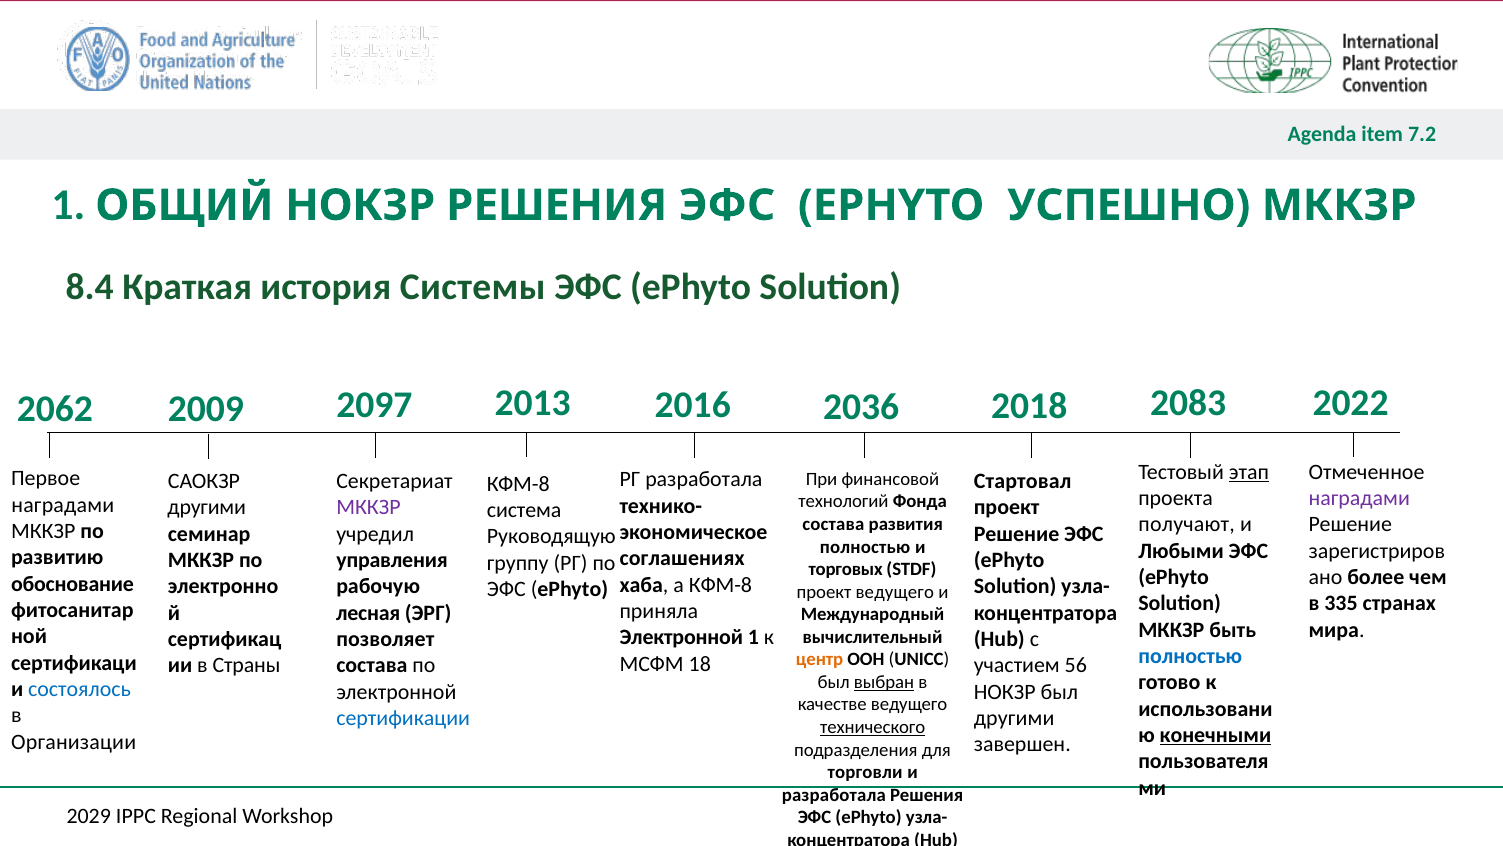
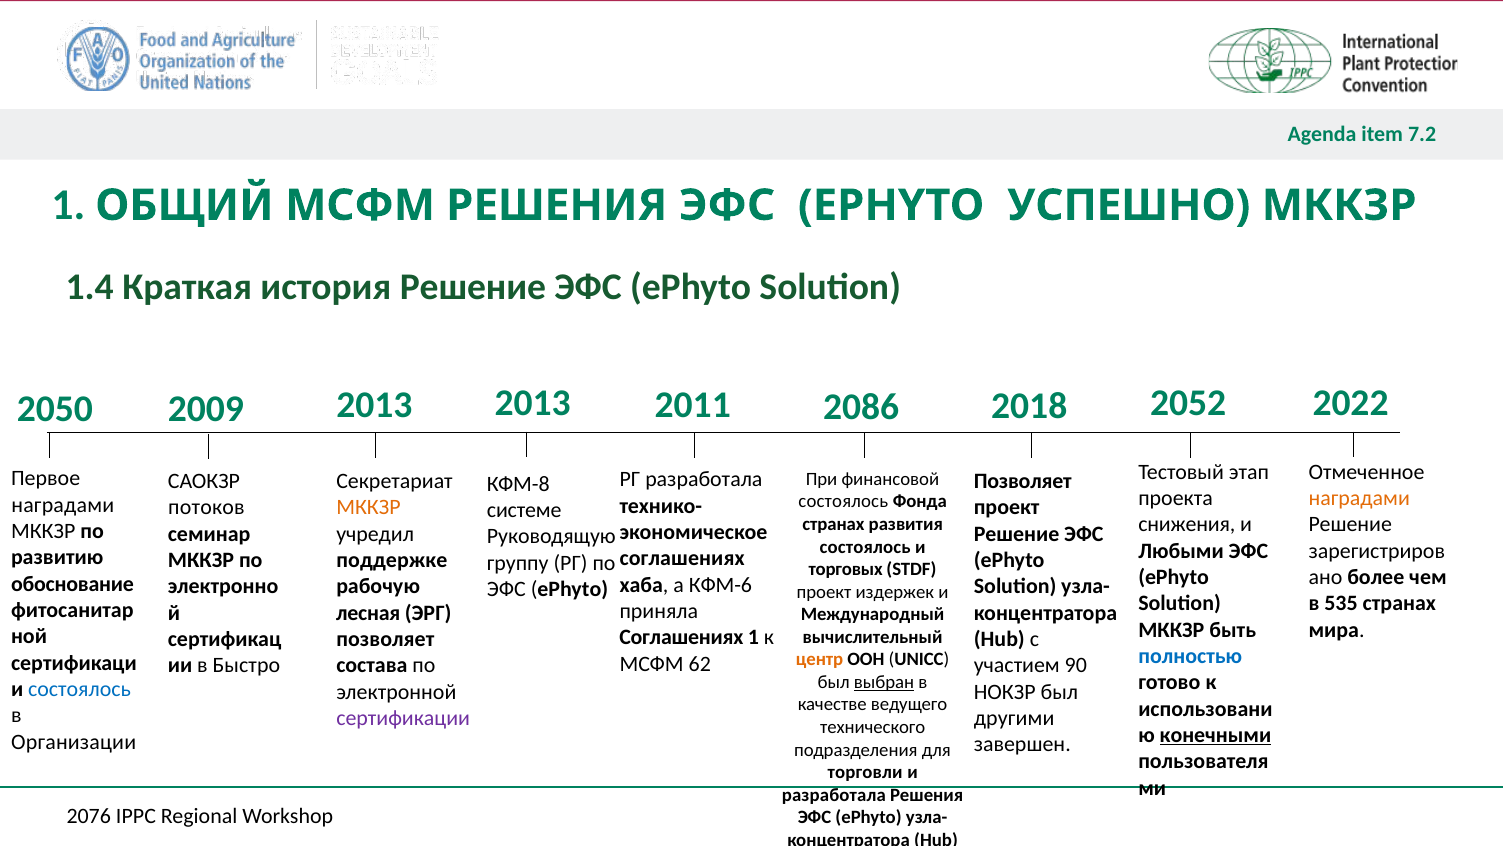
ОБЩИЙ НОКЗР: НОКЗР -> МСФМ (360, 205)
8.4: 8.4 -> 1.4 (90, 287)
история Системы: Системы -> Решение (473, 287)
2097: 2097 -> 2013 (374, 405)
2016: 2016 -> 2011 (693, 405)
2083: 2083 -> 2052 (1188, 402)
2036: 2036 -> 2086 (861, 407)
2062: 2062 -> 2050 (55, 409)
этап underline: present -> none (1249, 471)
Стартовал: Стартовал -> Позволяет (1023, 481)
наградами colour: purple -> orange (1359, 498)
технологий: технологий -> состоялось (843, 501)
другими: другими -> потоков (206, 507)
МККЗР colour: purple -> orange (368, 507)
система: система -> системе (524, 510)
получают: получают -> снижения (1187, 524)
состава: состава -> странах (833, 524)
полностью: полностью -> состоялось (865, 547)
управления: управления -> поддержке (392, 560)
а КФМ-8: КФМ-8 -> КФМ-6 (720, 585)
проект ведущего: ведущего -> издержек (895, 592)
335: 335 -> 535 (1341, 603)
Электронной: Электронной -> Соглашениях (681, 637)
18: 18 -> 62 (700, 664)
Страны: Страны -> Быстро (246, 665)
56: 56 -> 90 (1076, 665)
сертификации colour: blue -> purple (403, 718)
технического underline: present -> none (873, 727)
2029: 2029 -> 2076 (89, 815)
